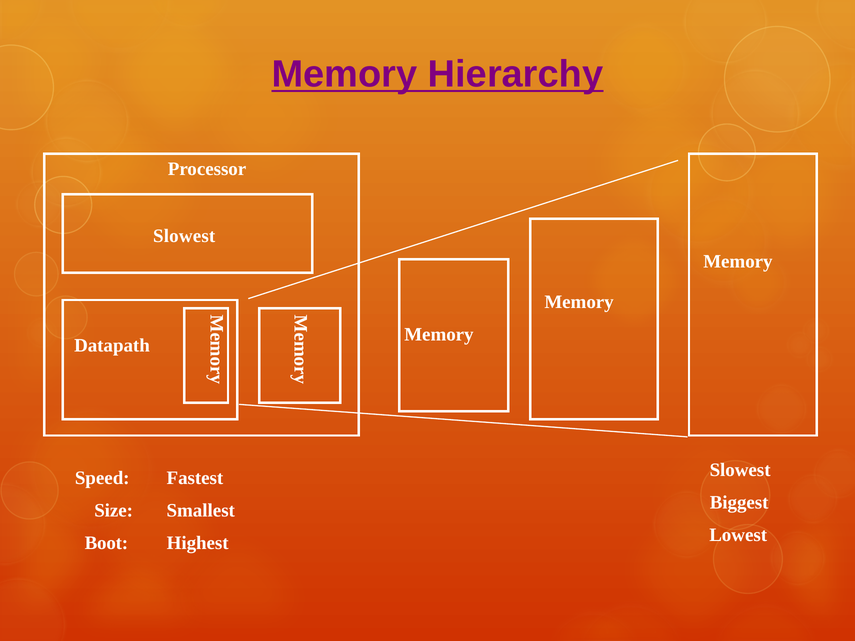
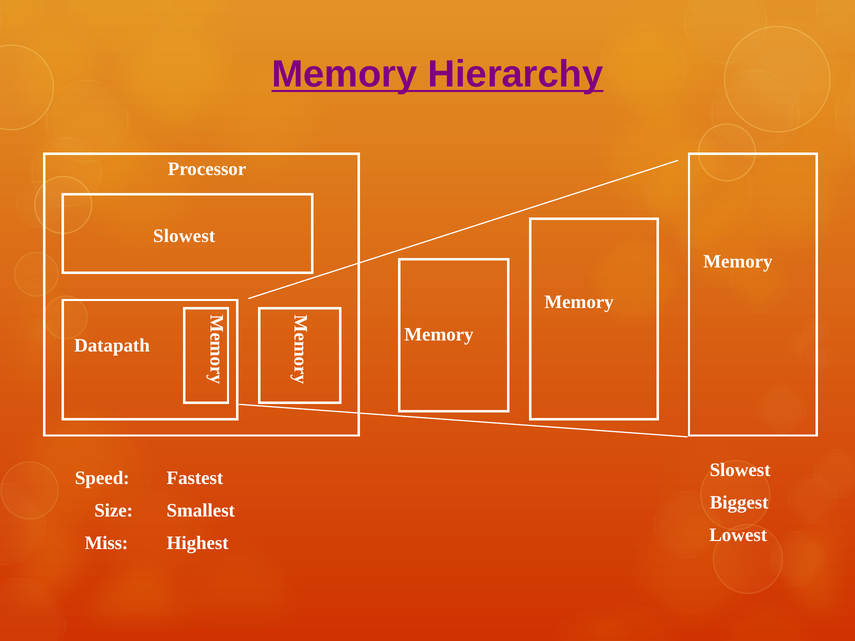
Boot: Boot -> Miss (106, 543)
